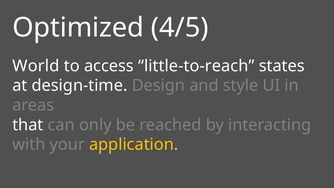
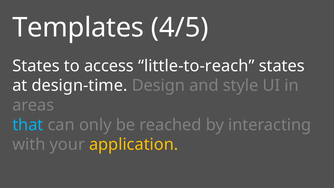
Optimized: Optimized -> Templates (78, 28)
World: World -> States (36, 66)
that colour: white -> light blue (28, 125)
